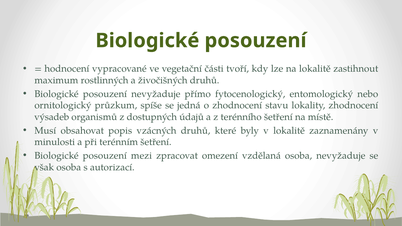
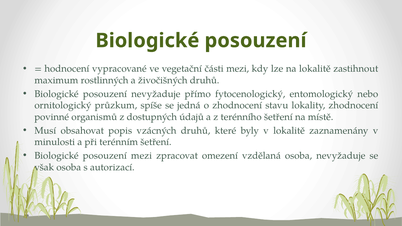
části tvoří: tvoří -> mezi (238, 69)
výsadeb: výsadeb -> povinné (52, 117)
